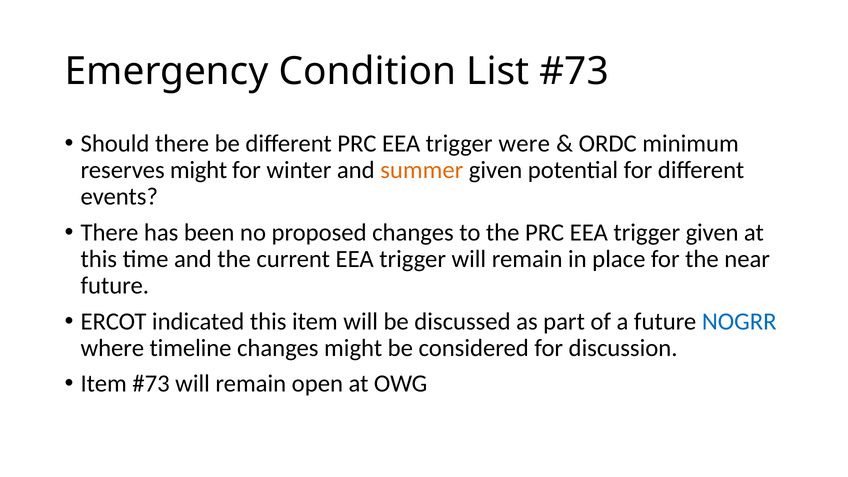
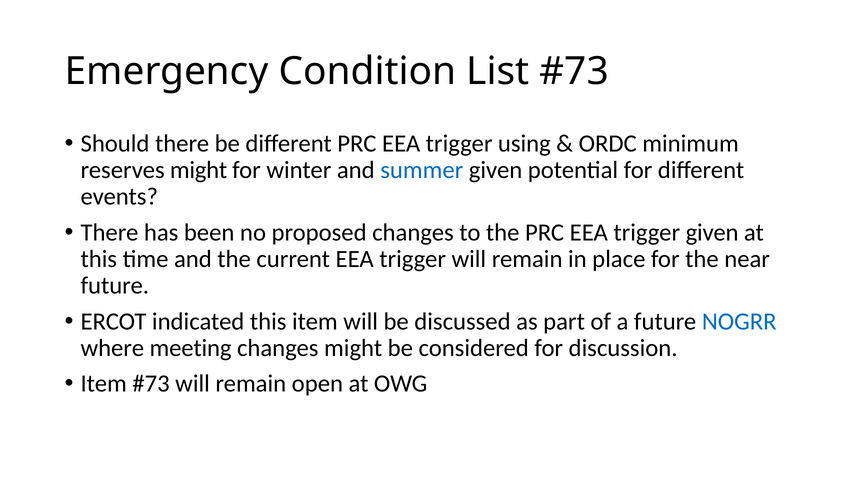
were: were -> using (524, 143)
summer colour: orange -> blue (422, 170)
timeline: timeline -> meeting (191, 348)
